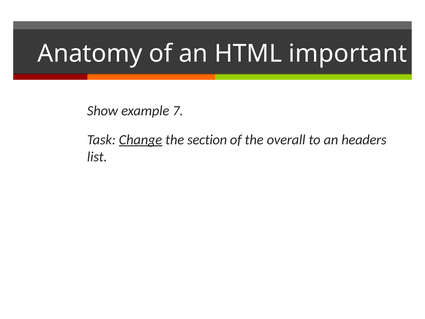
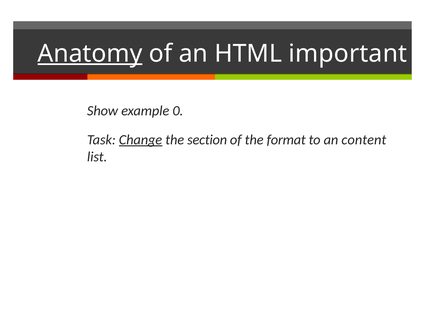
Anatomy underline: none -> present (90, 54)
7: 7 -> 0 (178, 111)
overall: overall -> format (286, 140)
headers: headers -> content (364, 140)
